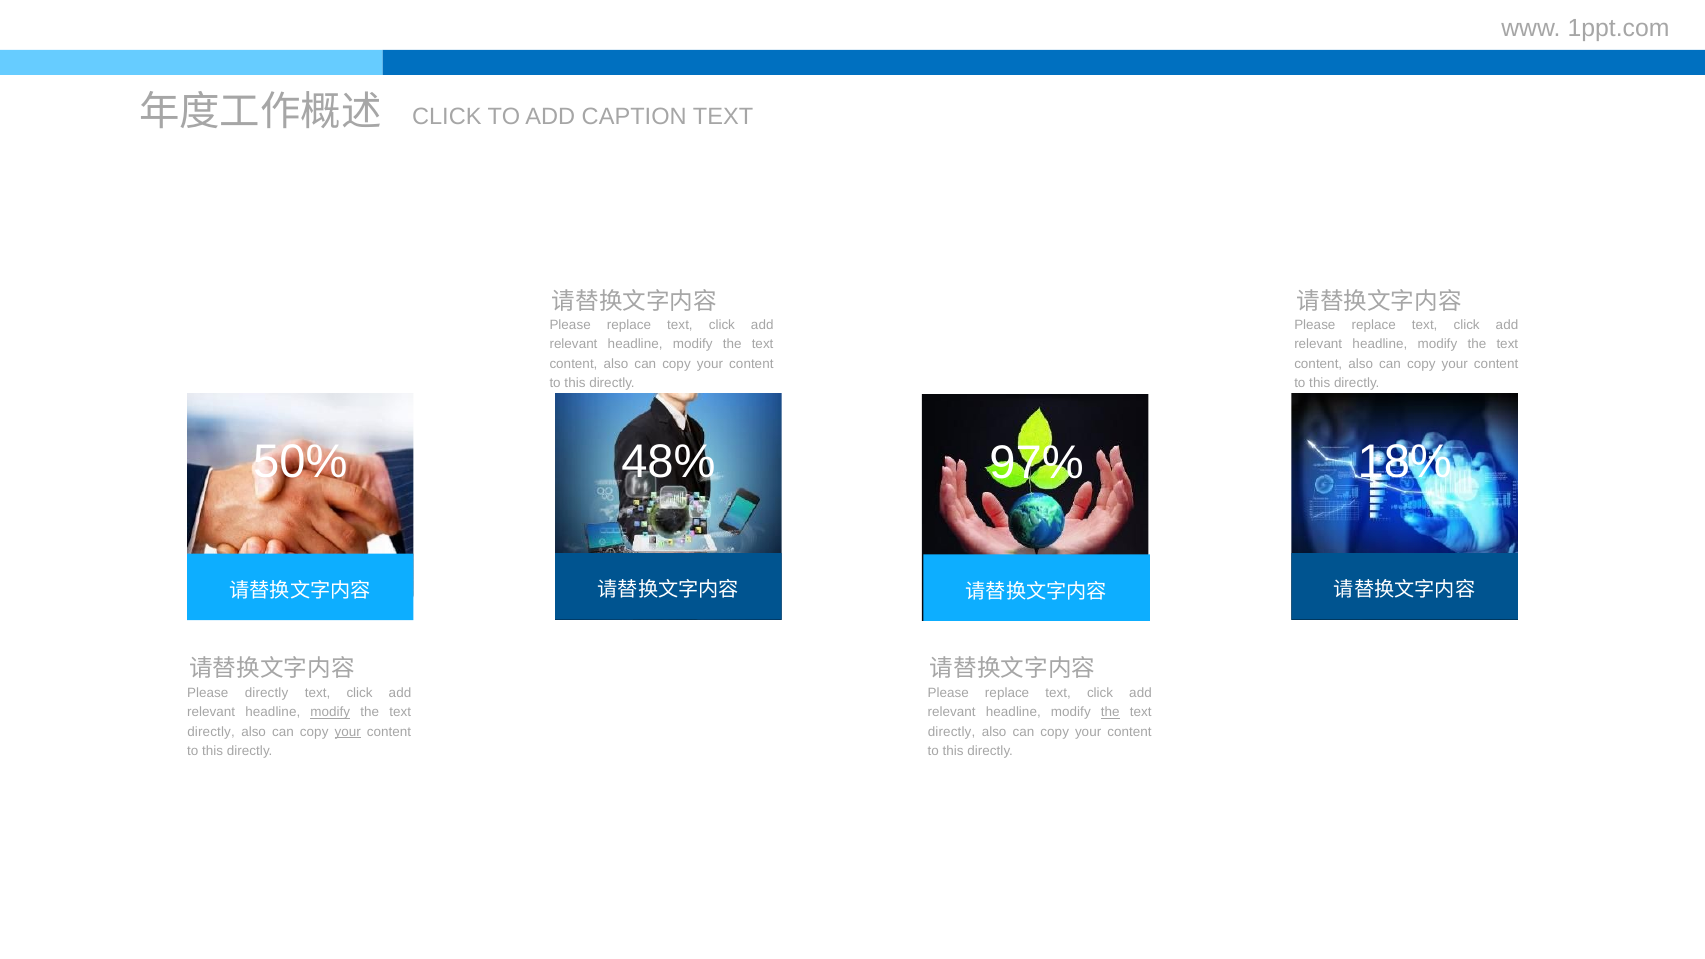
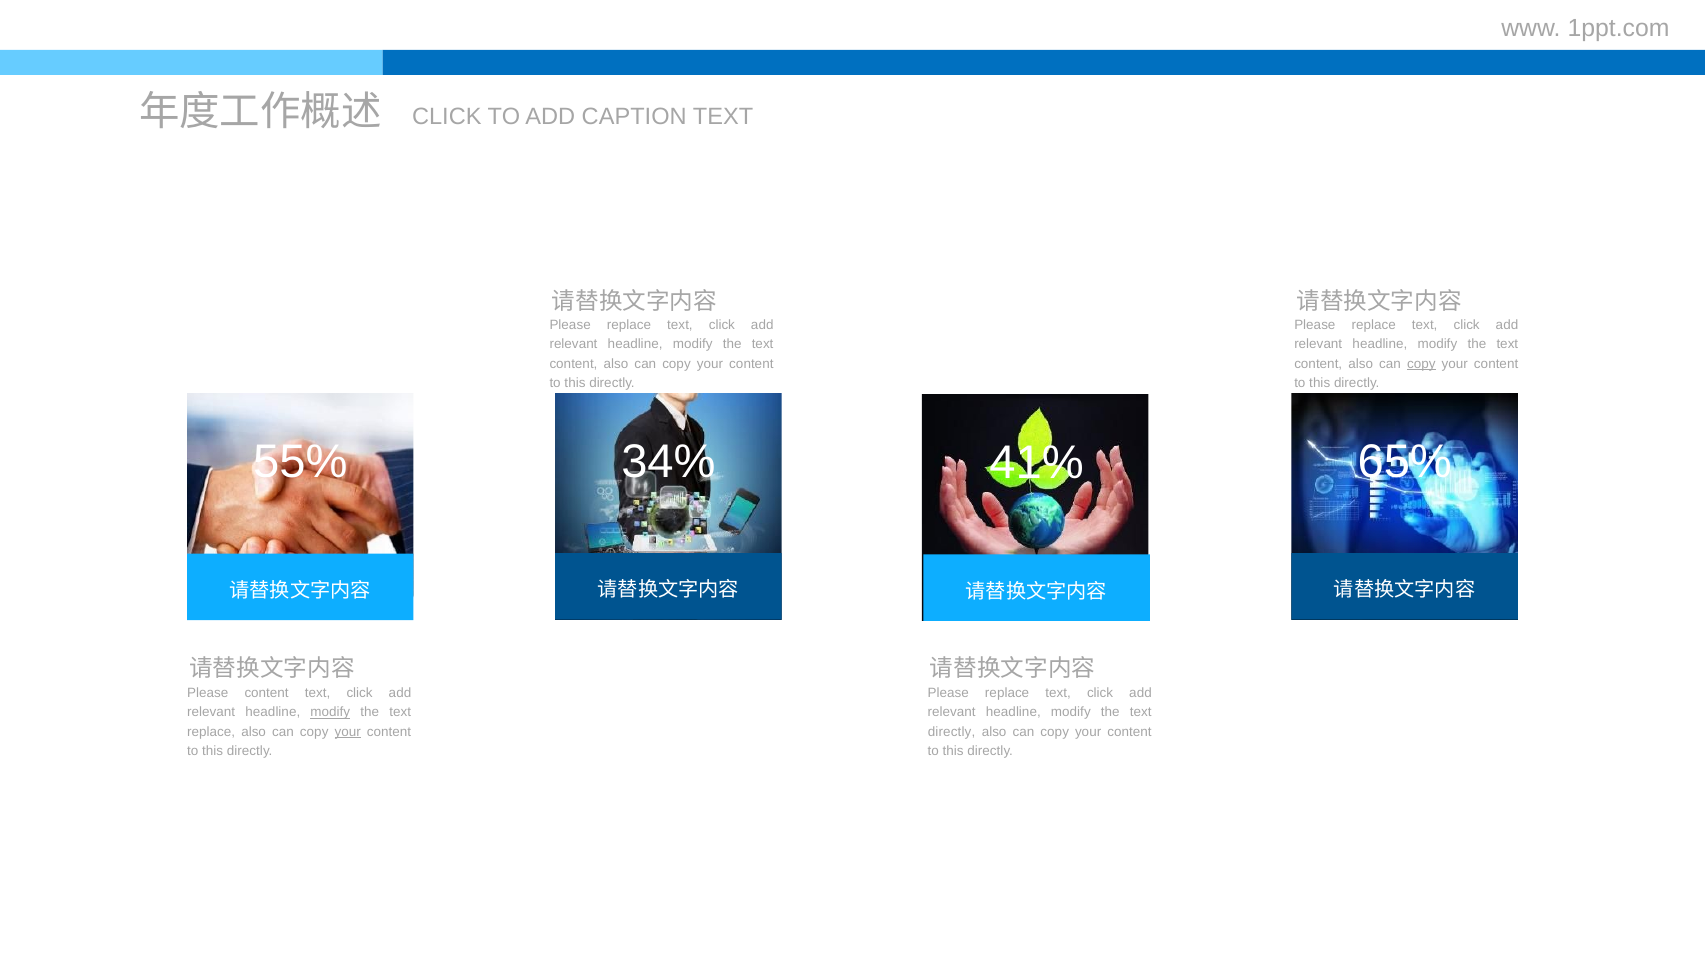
copy underline: none -> present (1421, 364)
48%: 48% -> 34% (668, 461)
18%: 18% -> 65% (1405, 461)
50%: 50% -> 55% (300, 462)
97%: 97% -> 41% (1037, 463)
Please directly: directly -> content (267, 693)
the underline: present -> none (1110, 712)
directly: directly -> replace (211, 732)
